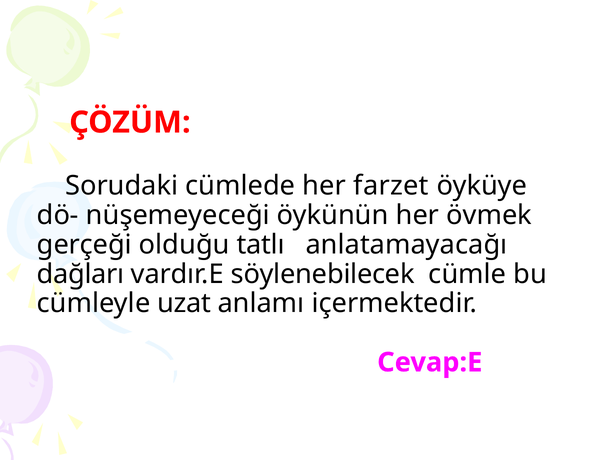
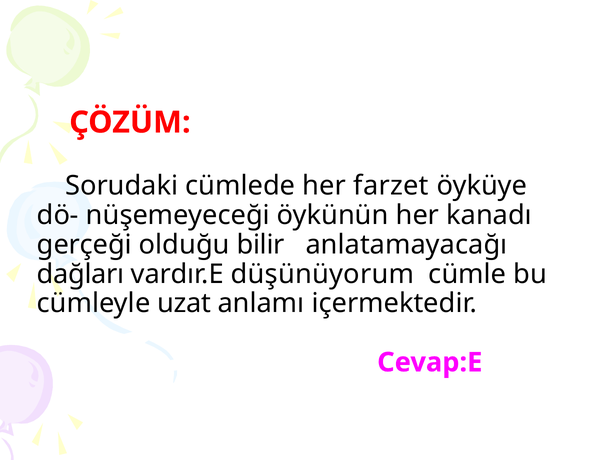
övmek: övmek -> kanadı (489, 215)
tatlı: tatlı -> bilir (261, 244)
söylenebilecek: söylenebilecek -> düşünüyorum (323, 274)
